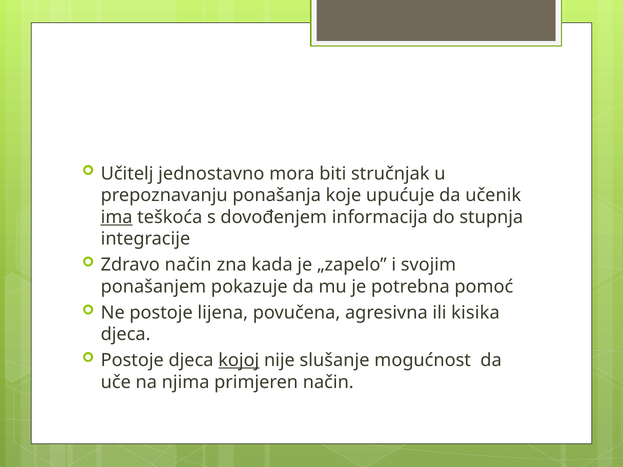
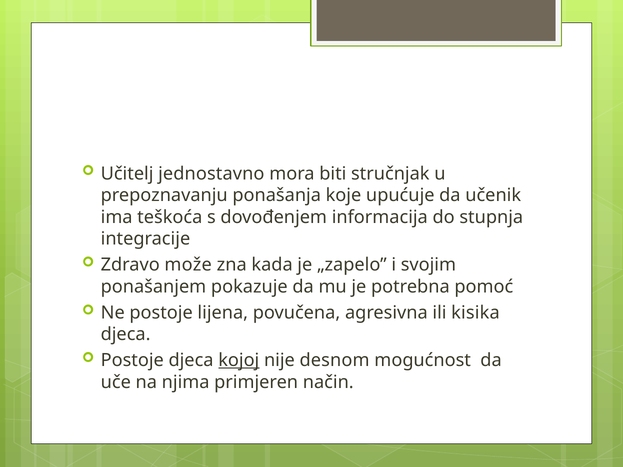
ima underline: present -> none (117, 217)
Zdravo način: način -> može (188, 265)
slušanje: slušanje -> desnom (335, 360)
